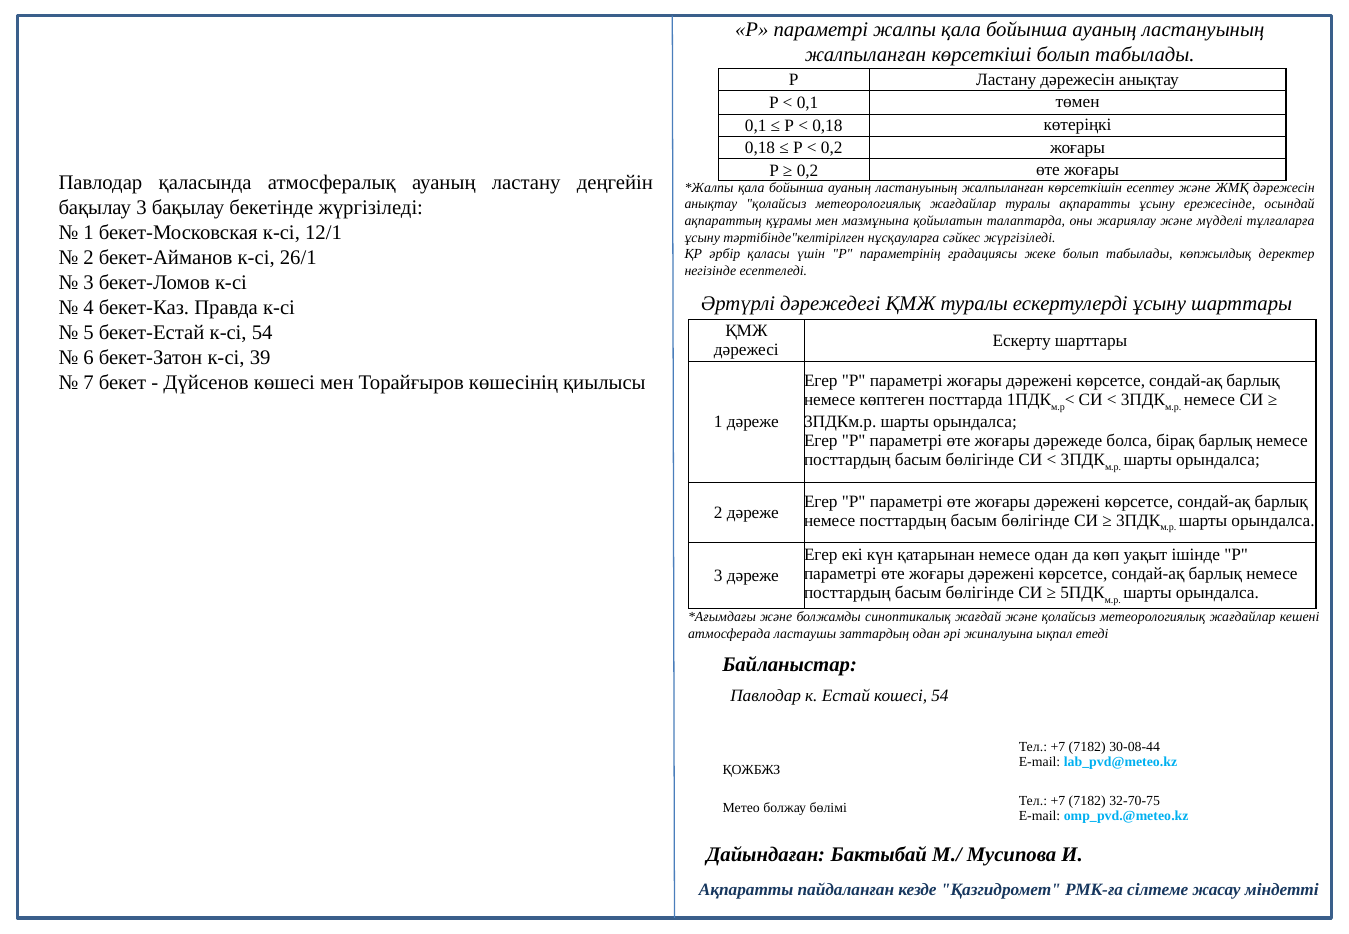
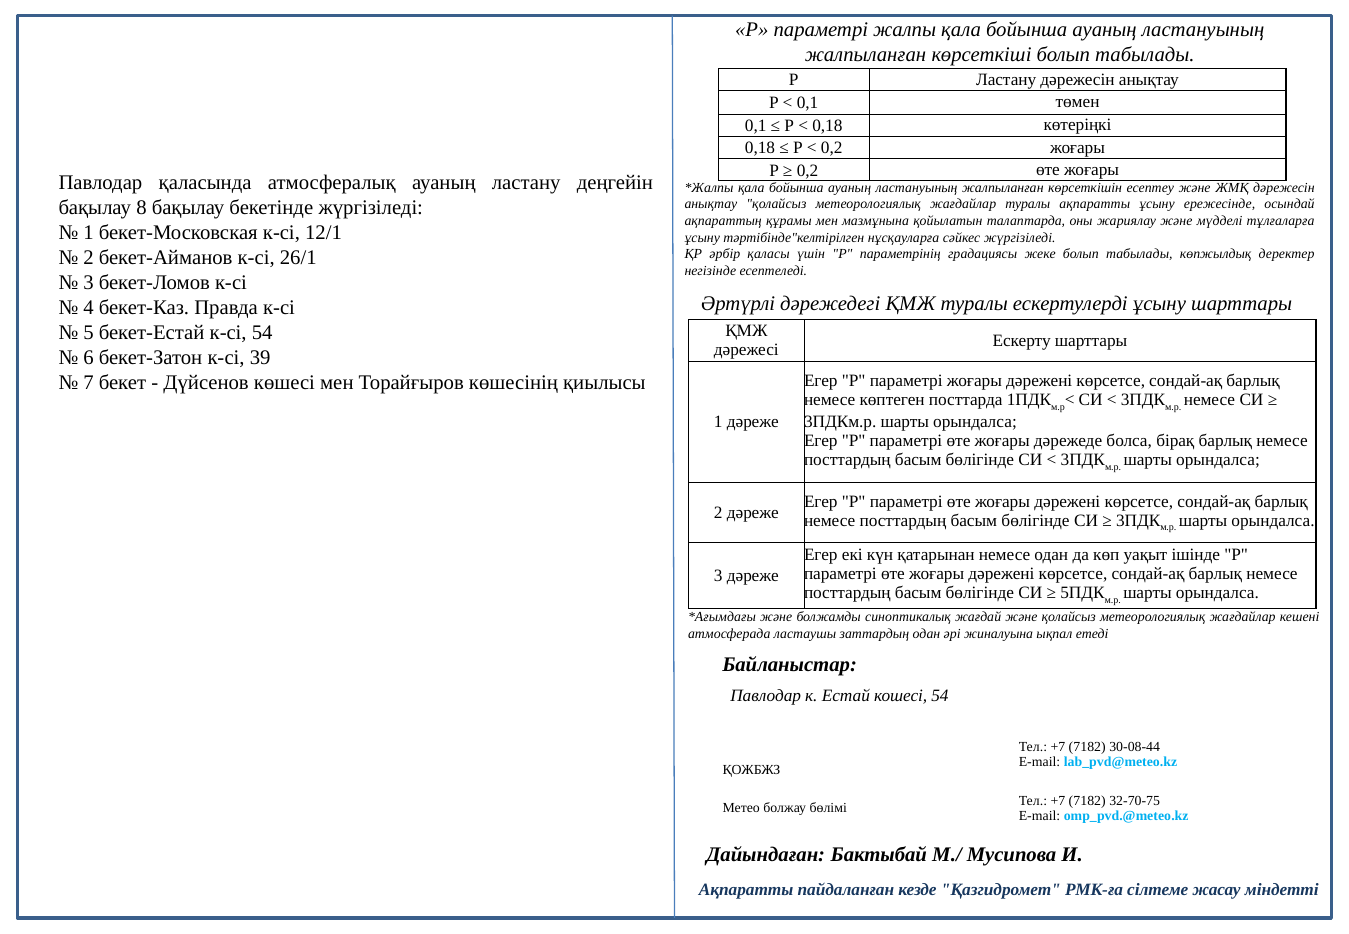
бақылау 3: 3 -> 8 (141, 208)
